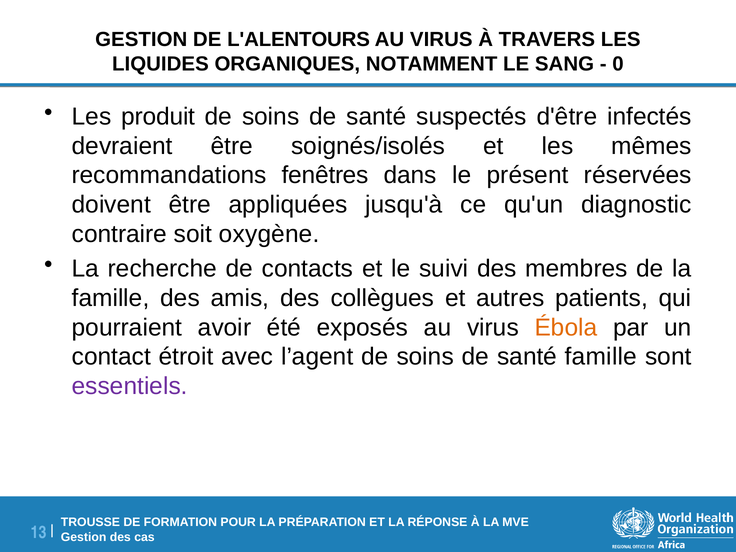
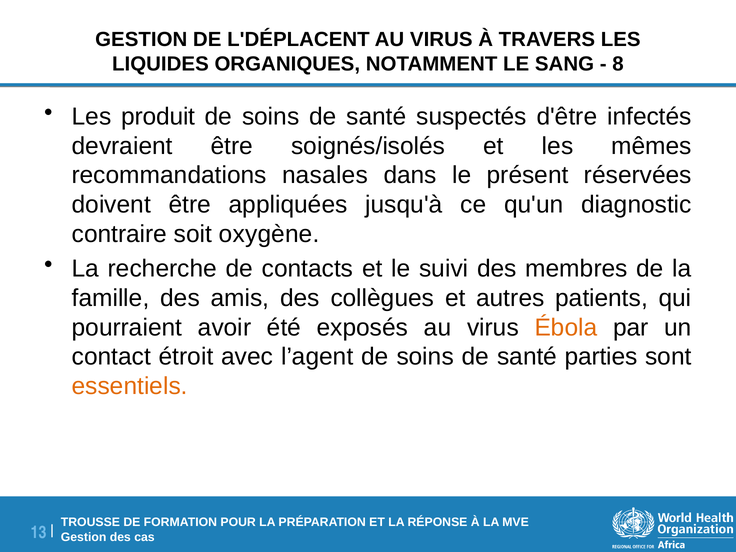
L'ALENTOURS: L'ALENTOURS -> L'DÉPLACENT (298, 40)
0: 0 -> 8 (618, 64)
fenêtres: fenêtres -> nasales (325, 175)
santé famille: famille -> parties (601, 357)
essentiels colour: purple -> orange (130, 386)
